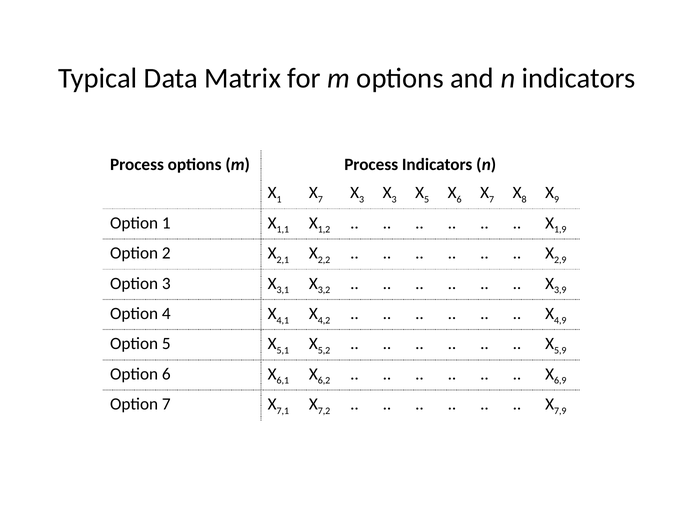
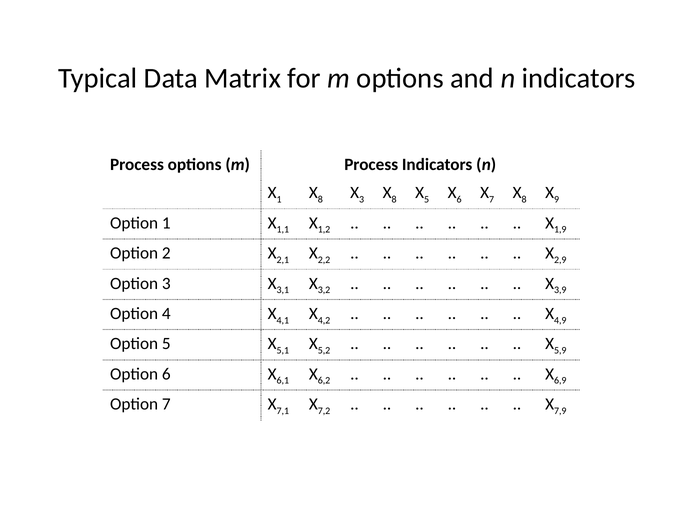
7: 7 -> 8 (320, 199)
3: 3 -> 8 (394, 199)
